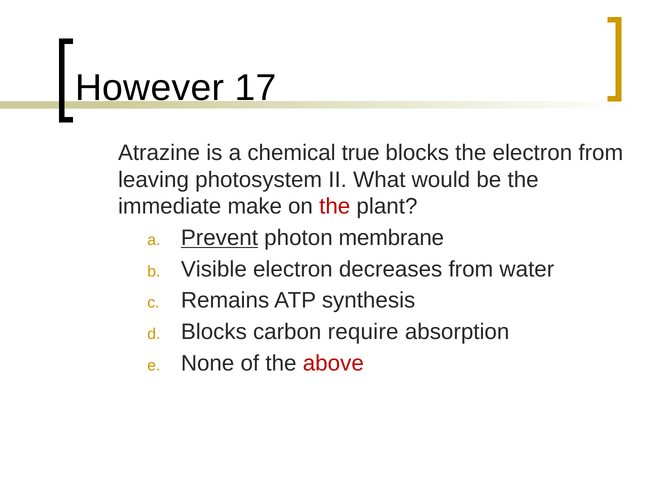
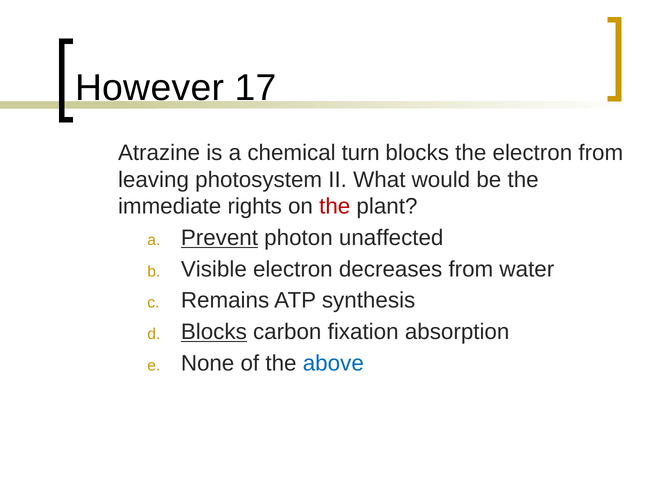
true: true -> turn (361, 153)
make: make -> rights (255, 207)
membrane: membrane -> unaffected (391, 238)
Blocks underline: none -> present (214, 332)
require: require -> fixation (363, 332)
above colour: red -> blue (333, 363)
